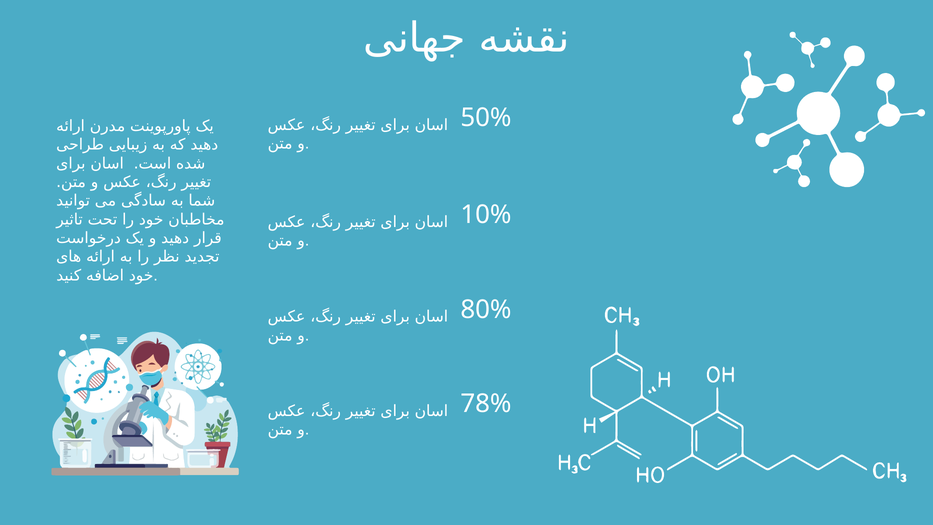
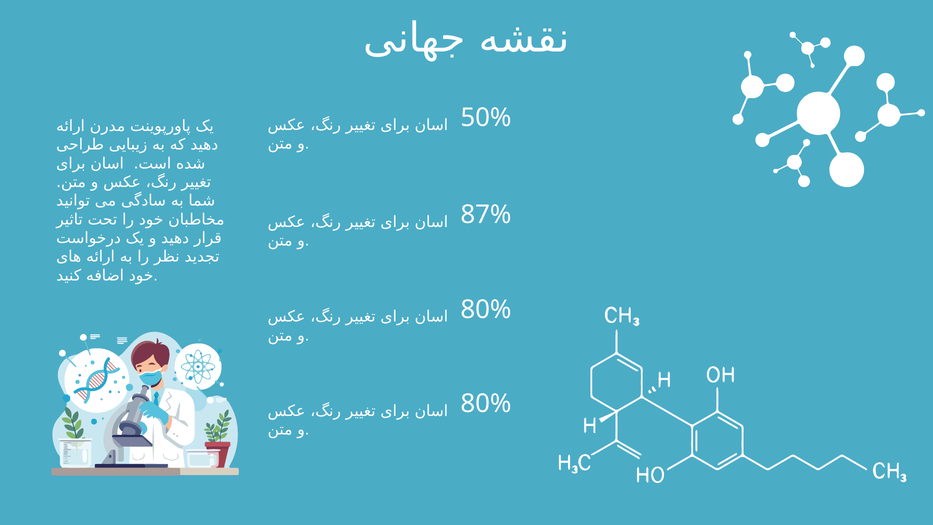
10%: 10% -> 87% (486, 215)
78%: 78% -> 80% (486, 404)
